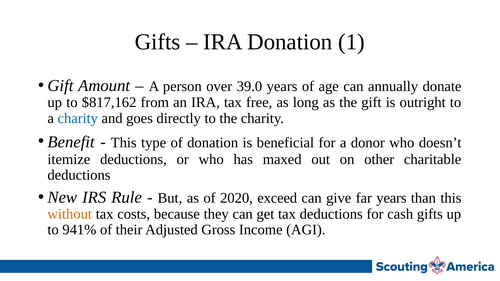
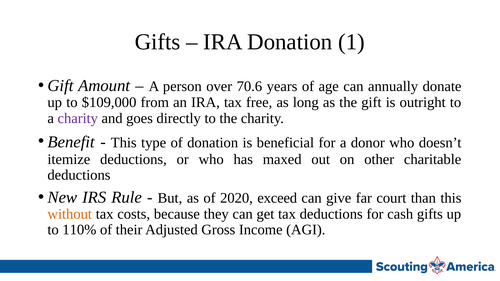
39.0: 39.0 -> 70.6 (249, 86)
$817,162: $817,162 -> $109,000 (109, 103)
charity colour: blue -> purple (78, 118)
far years: years -> court (391, 198)
941%: 941% -> 110% (79, 230)
